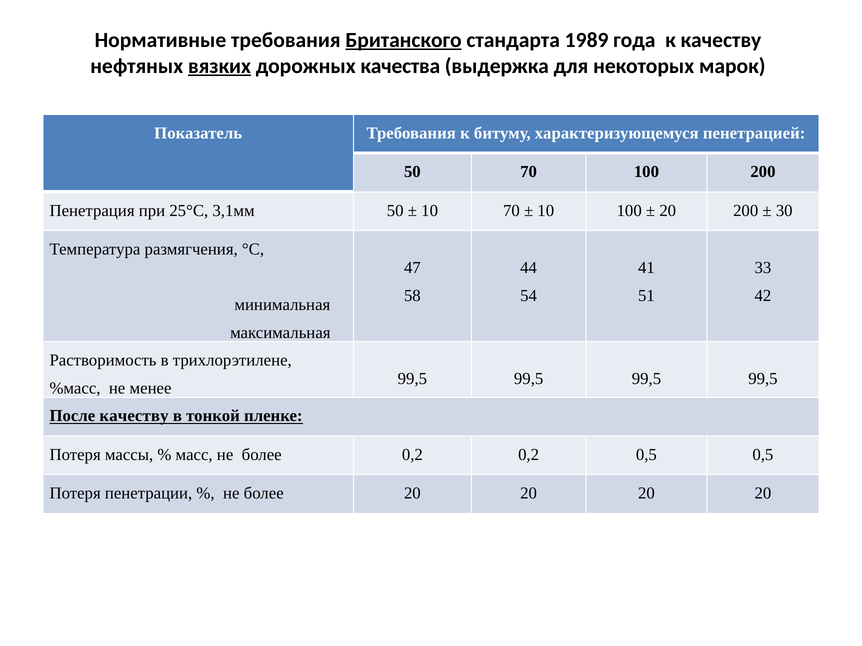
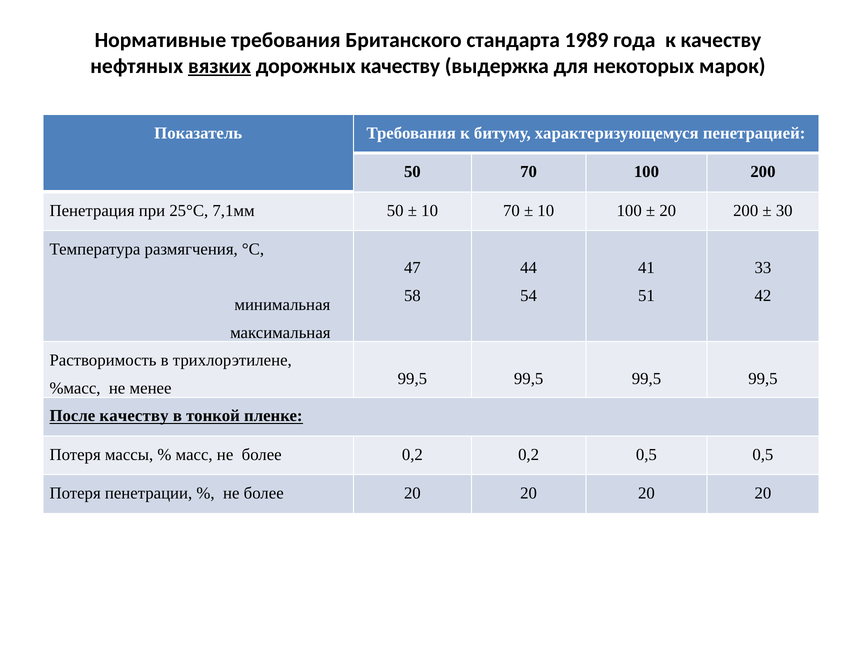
Британского underline: present -> none (404, 40)
дорожных качества: качества -> качеству (400, 66)
3,1мм: 3,1мм -> 7,1мм (234, 211)
